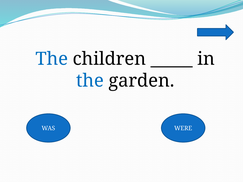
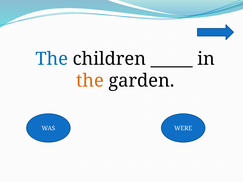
the colour: blue -> orange (90, 81)
